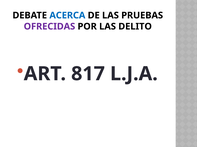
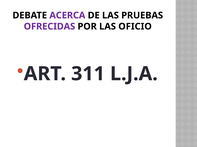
ACERCA colour: blue -> purple (67, 15)
DELITO: DELITO -> OFICIO (135, 27)
817: 817 -> 311 (88, 74)
